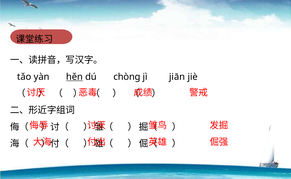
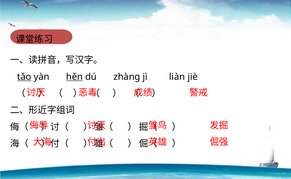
tǎo underline: none -> present (24, 77)
chònɡ: chònɡ -> zhànɡ (127, 77)
jiān: jiān -> liàn (177, 77)
